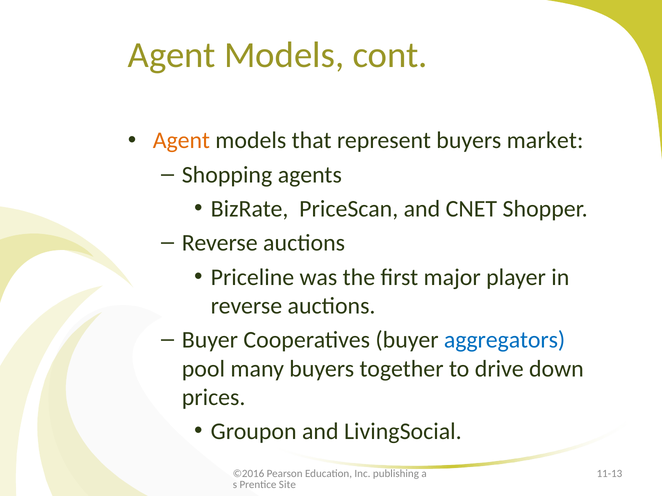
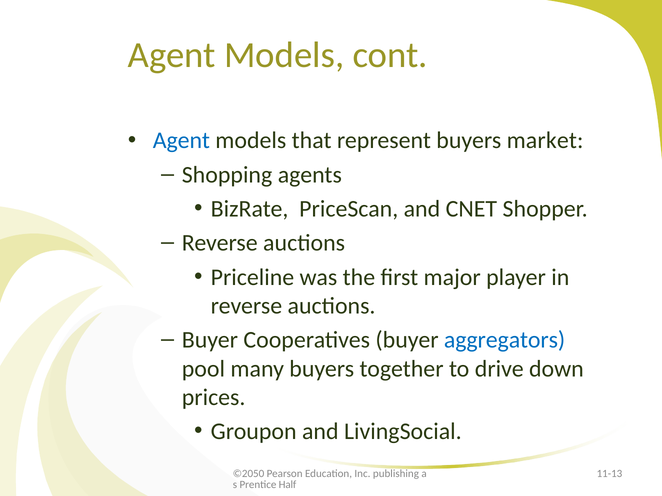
Agent colour: orange -> blue (181, 141)
©2016: ©2016 -> ©2050 (249, 474)
Site: Site -> Half (287, 485)
